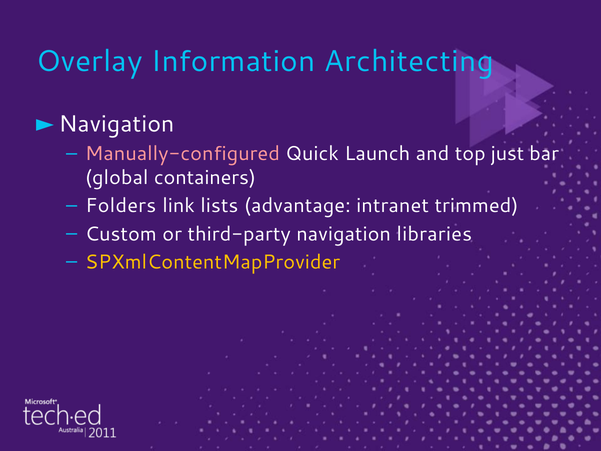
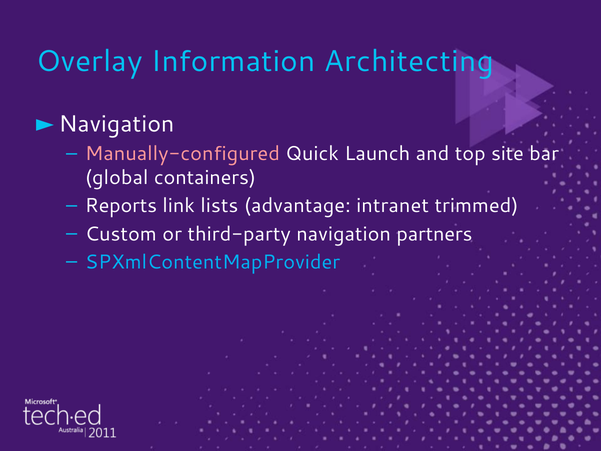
just: just -> site (507, 154)
Folders: Folders -> Reports (121, 206)
libraries: libraries -> partners (434, 234)
SPXmlContentMapProvider colour: yellow -> light blue (213, 262)
